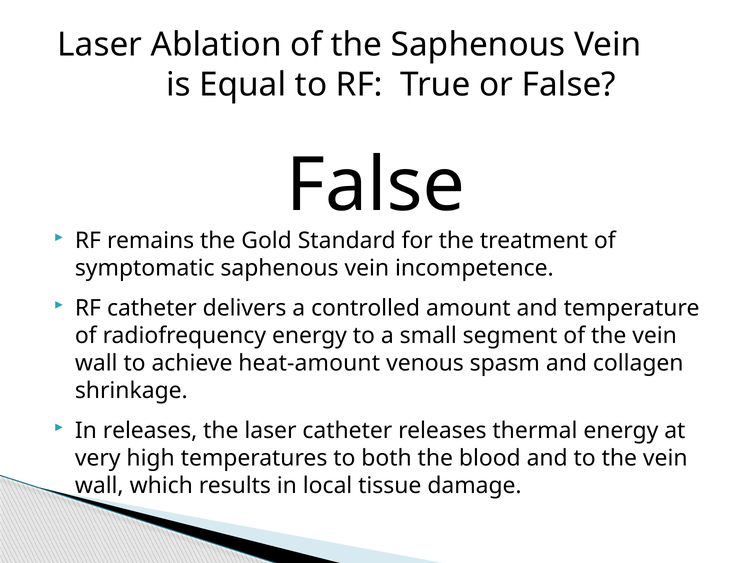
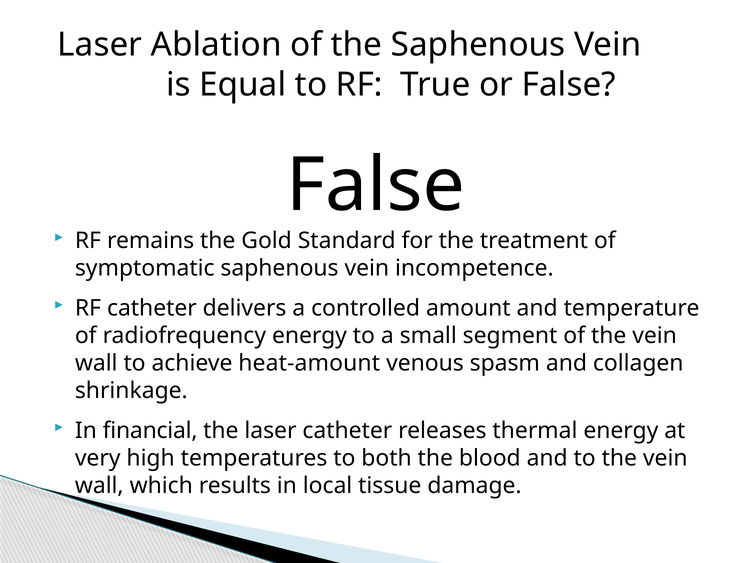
In releases: releases -> financial (150, 431)
